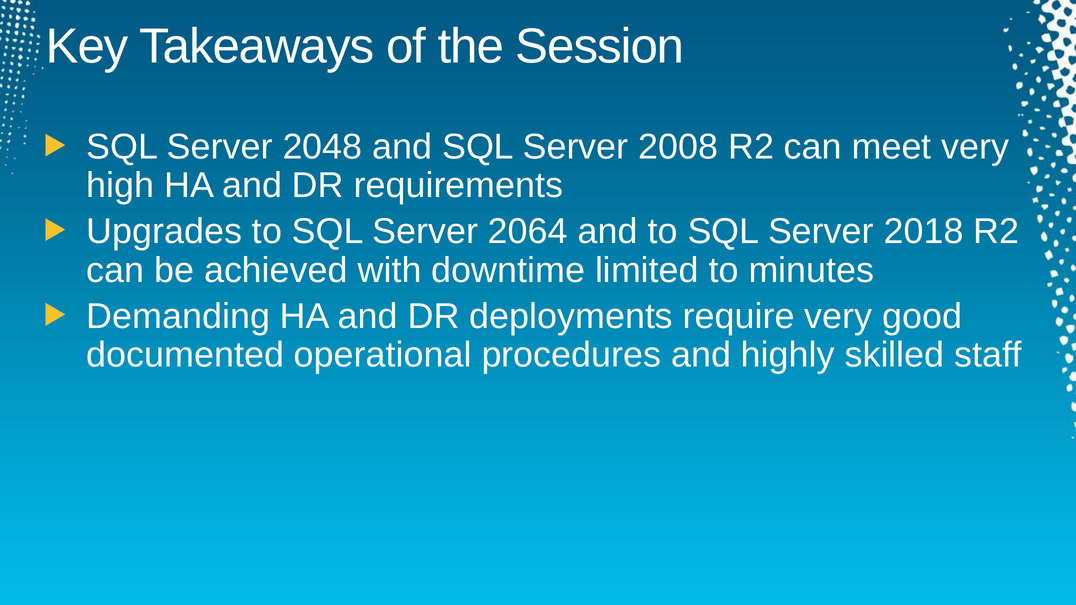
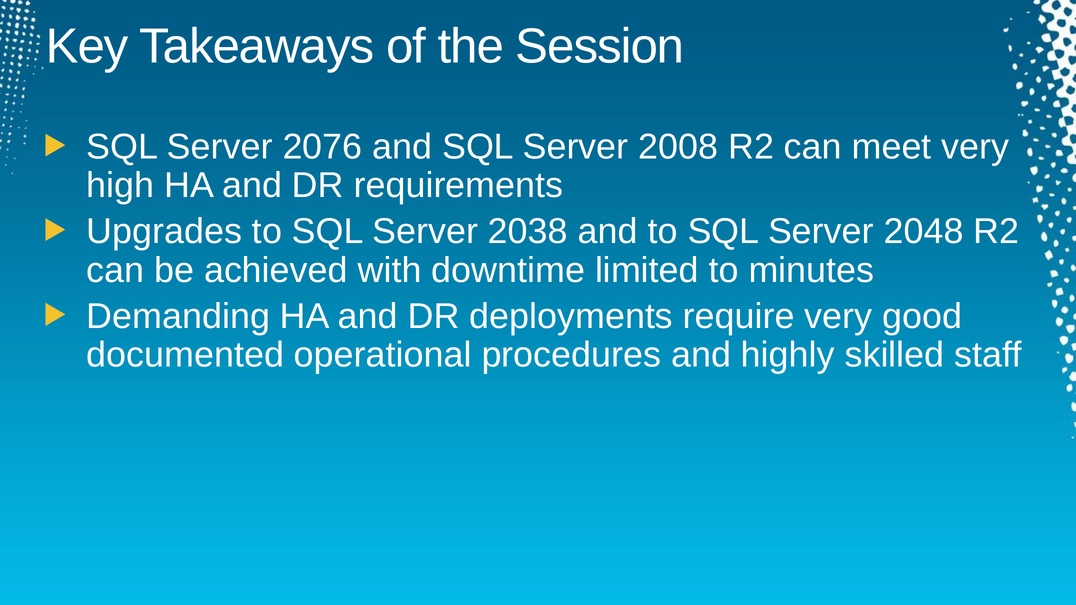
2048: 2048 -> 2076 (322, 147)
2064: 2064 -> 2038 (528, 232)
2018: 2018 -> 2048 (924, 232)
